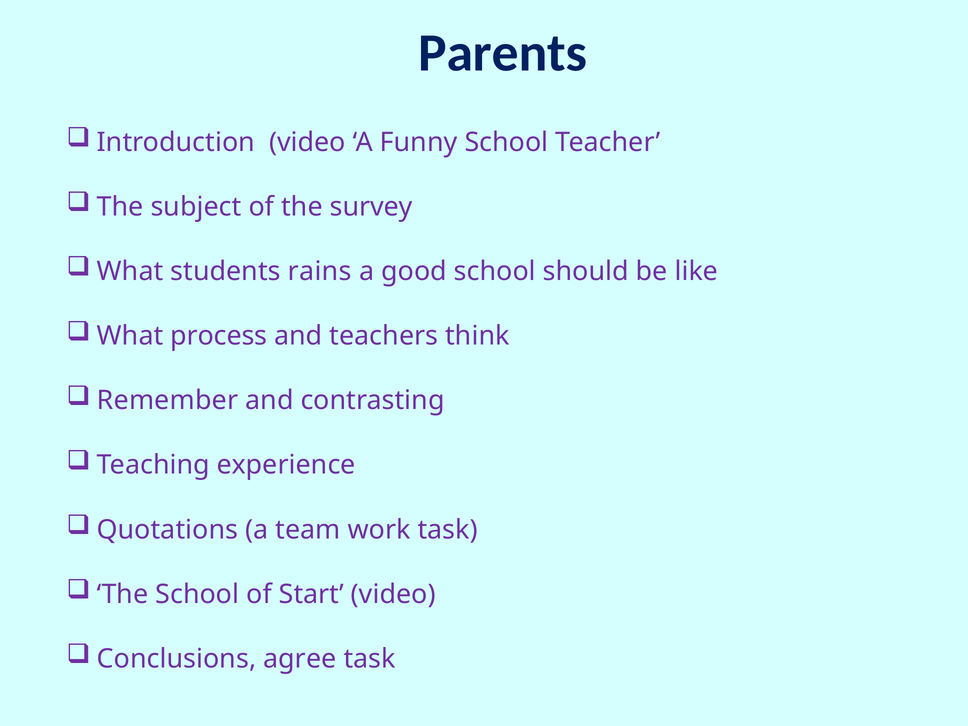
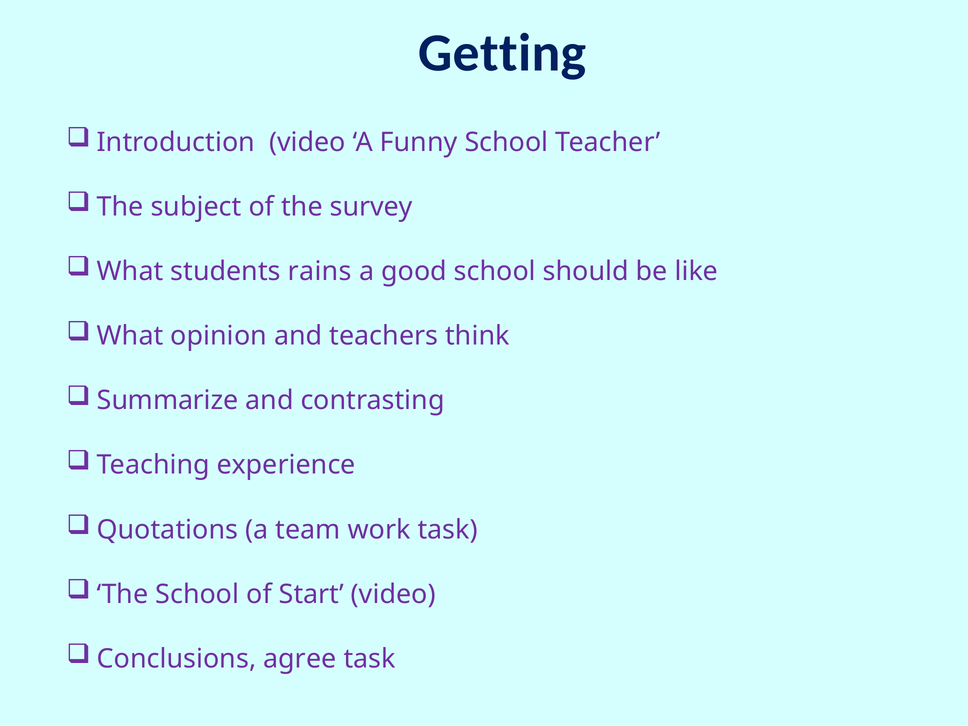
Parents: Parents -> Getting (502, 53)
process: process -> opinion (219, 336)
Remember: Remember -> Summarize (168, 401)
